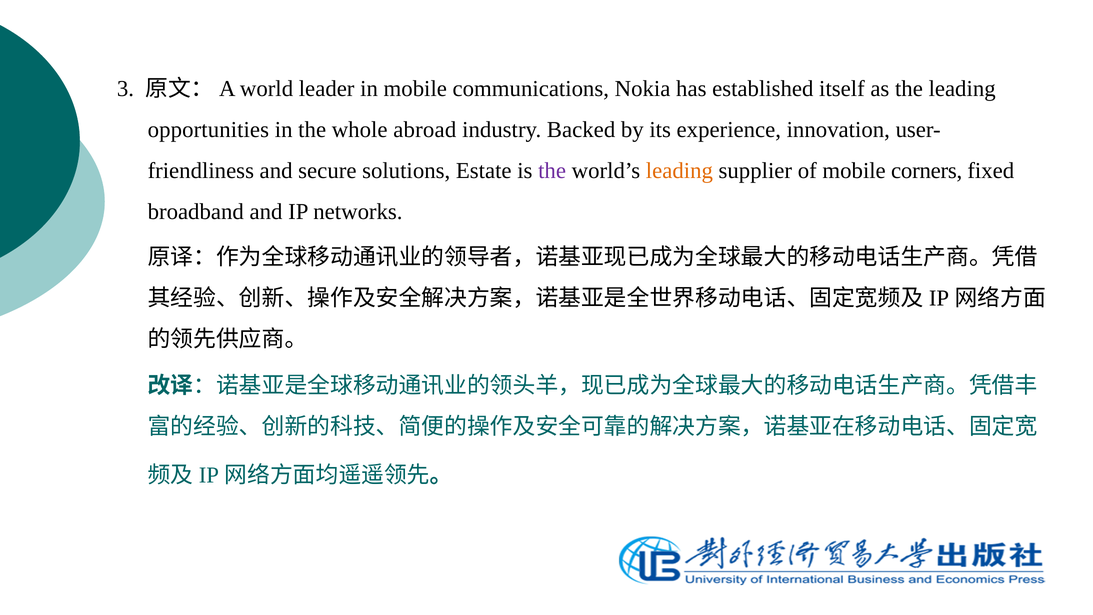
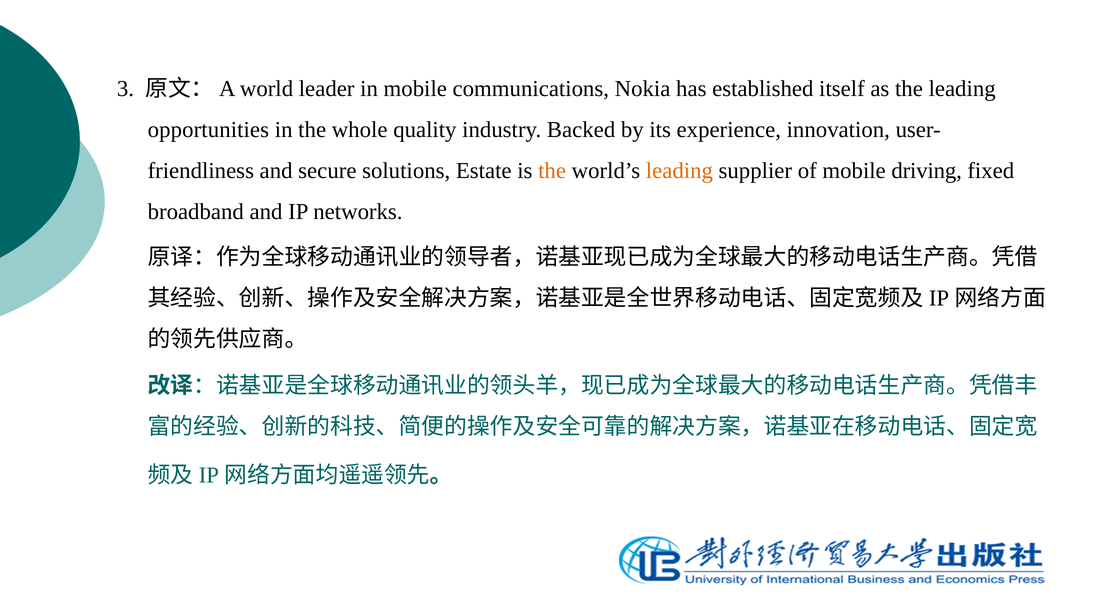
abroad: abroad -> quality (425, 130)
the colour: purple -> orange (552, 171)
corners: corners -> driving (927, 171)
